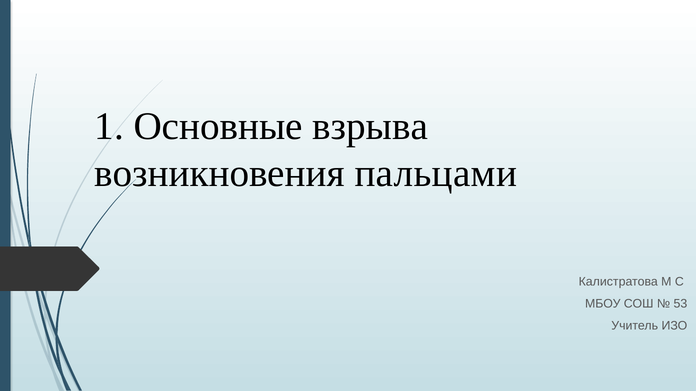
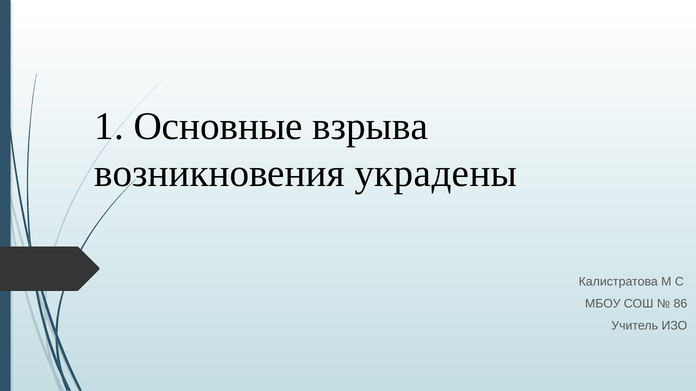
пальцами: пальцами -> украдены (436, 173)
53: 53 -> 86 (680, 304)
